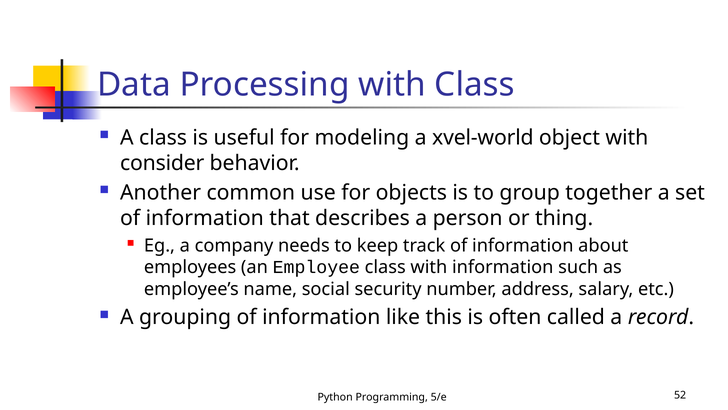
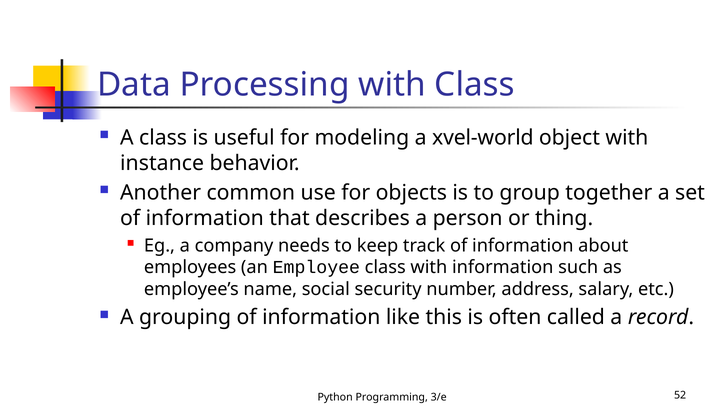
consider: consider -> instance (162, 163)
5/e: 5/e -> 3/e (439, 397)
